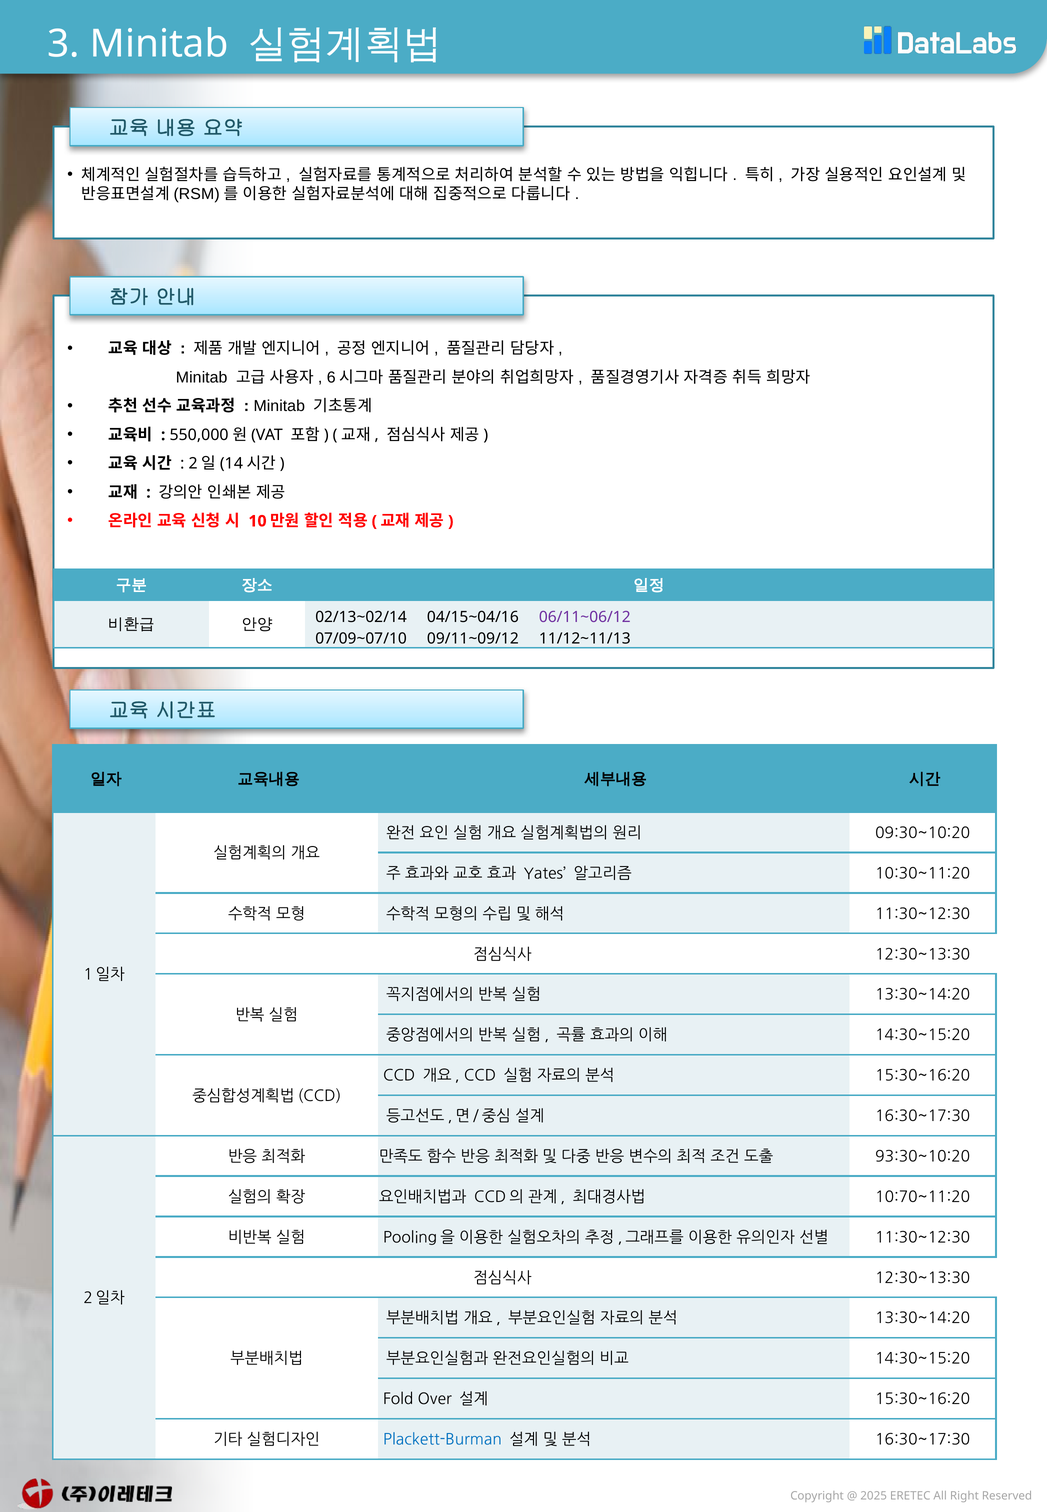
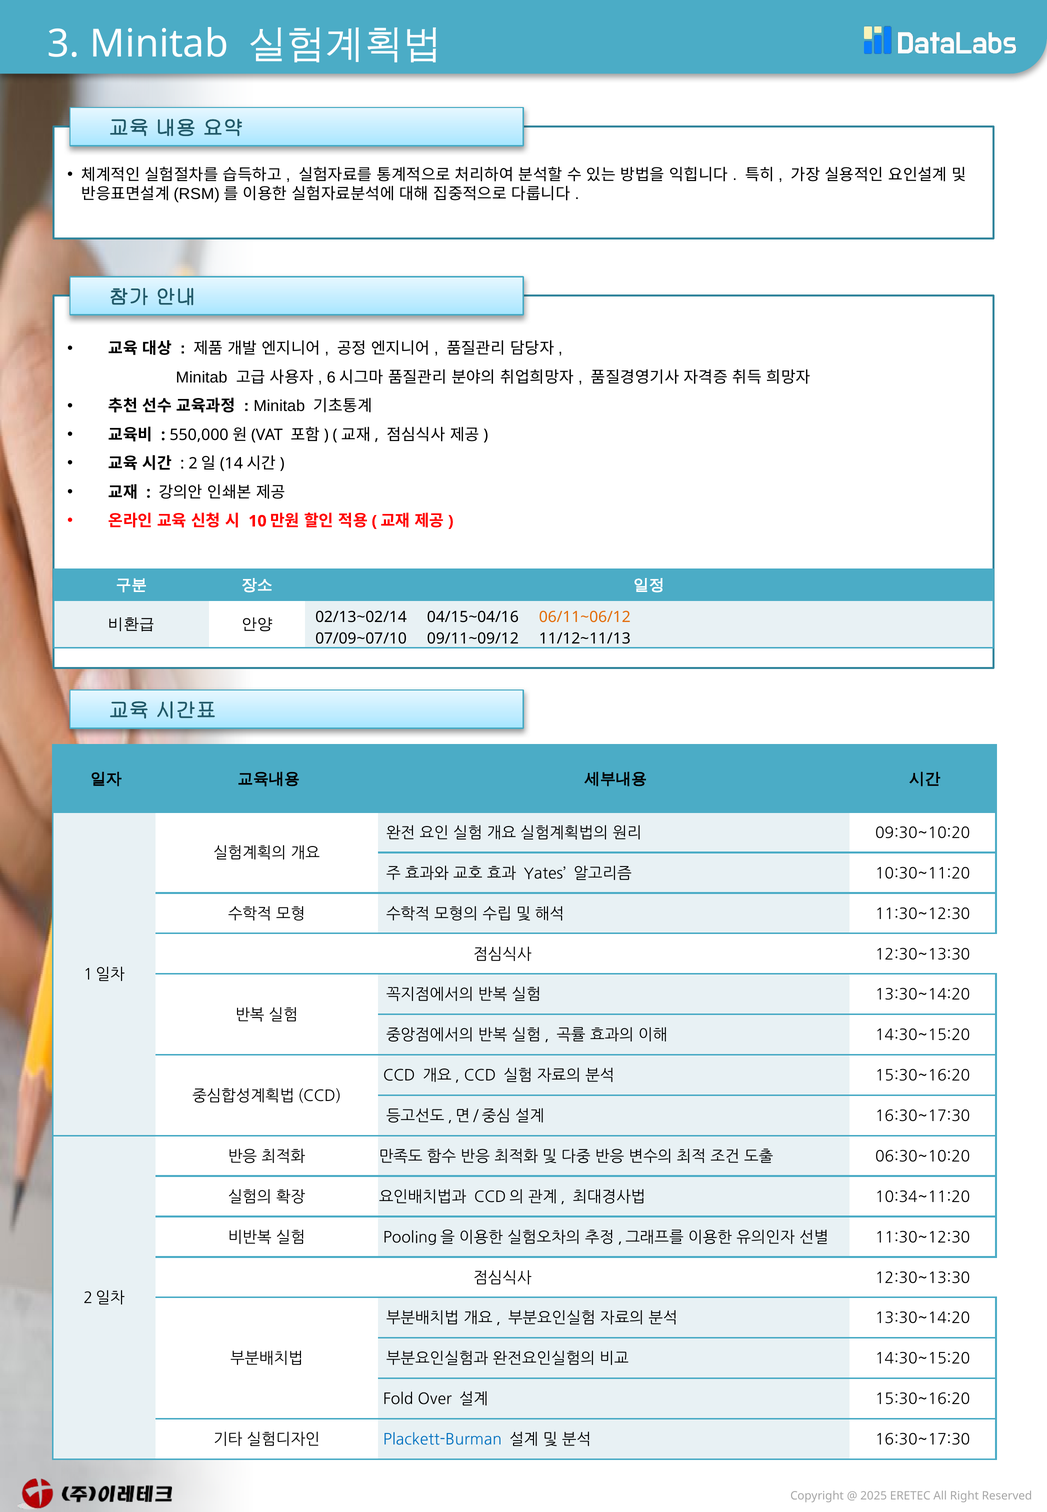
06/11~06/12 colour: purple -> orange (585, 617)
93:30~10:20: 93:30~10:20 -> 06:30~10:20 (923, 1157)
10:70~11:20: 10:70~11:20 -> 10:34~11:20 (923, 1197)
